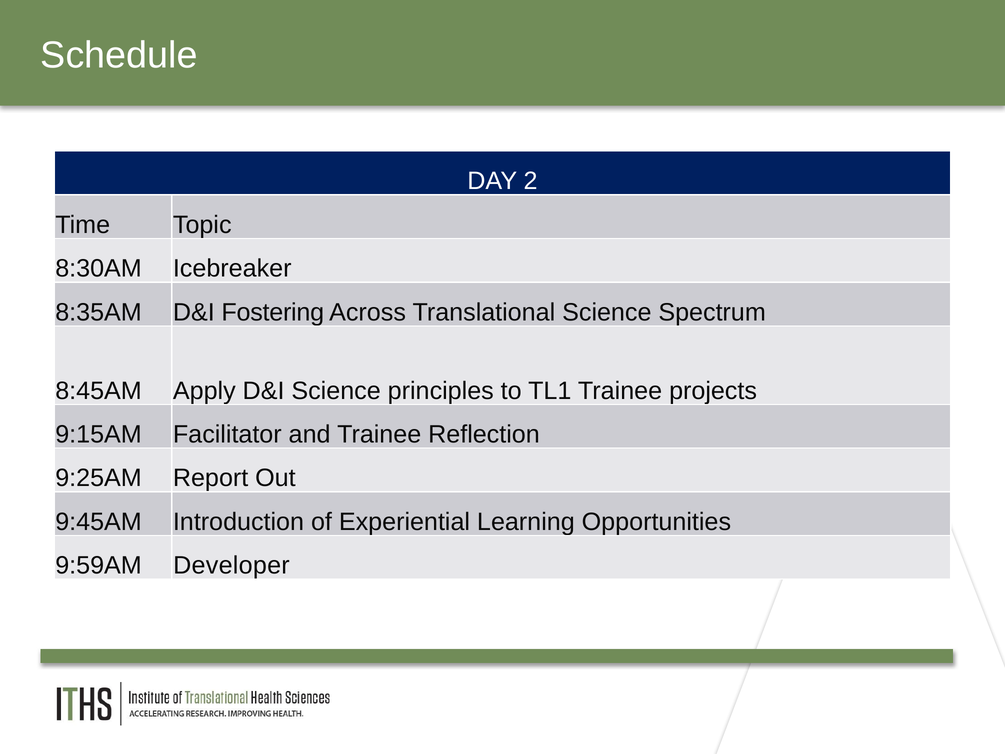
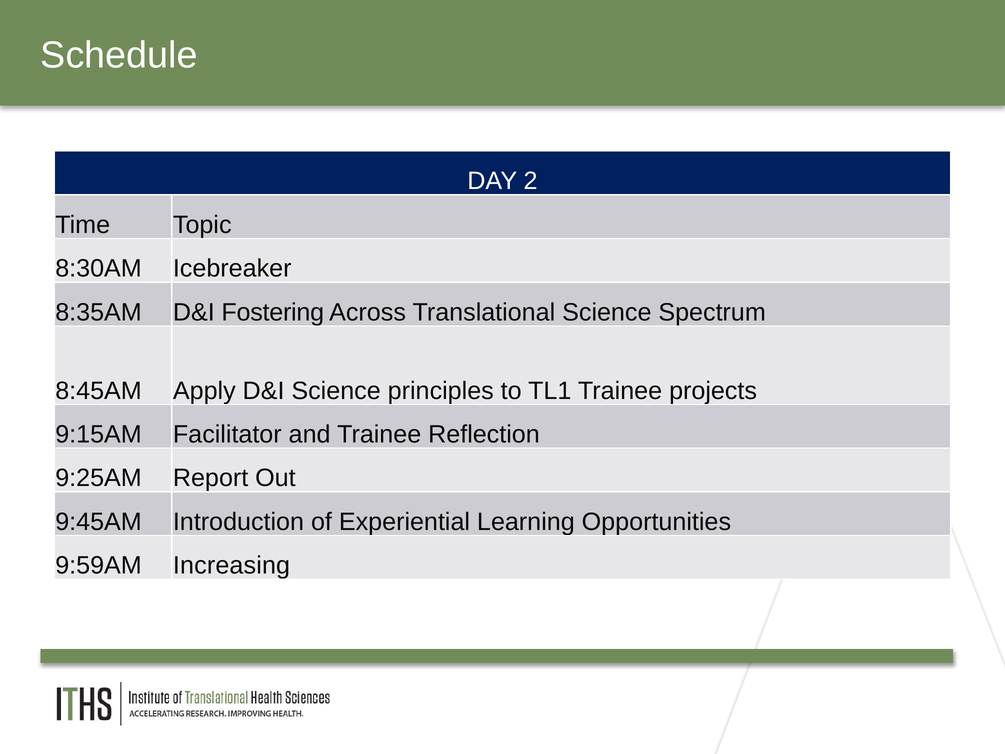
Developer: Developer -> Increasing (232, 565)
